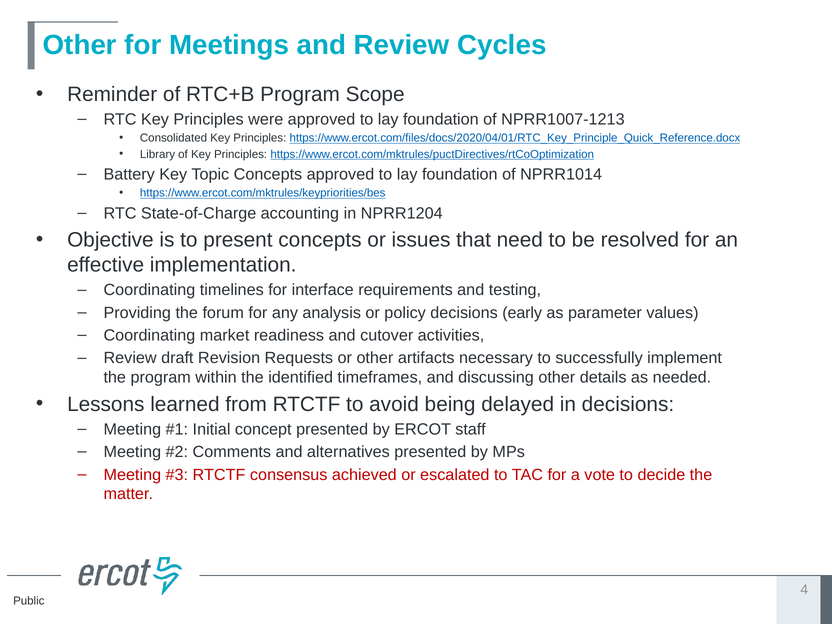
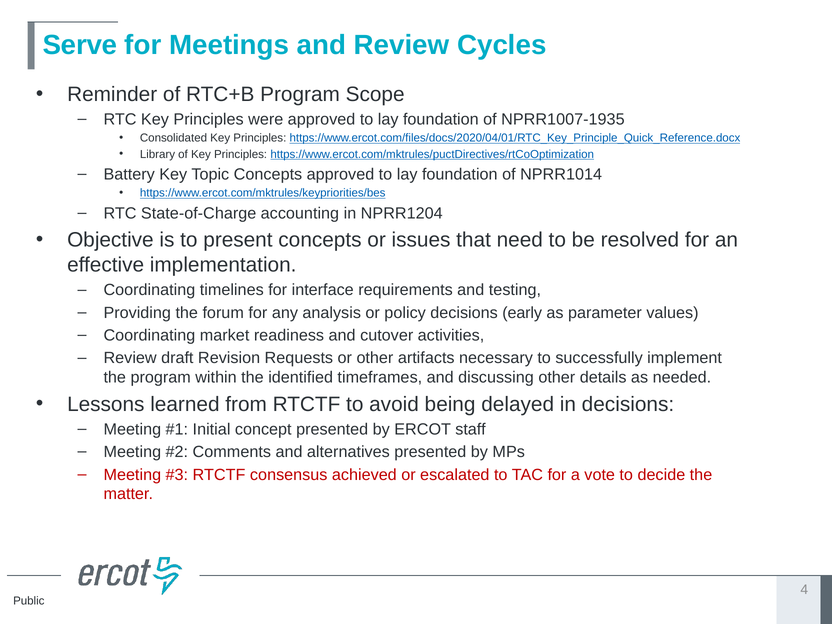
Other: Other -> Serve (80, 45)
NPRR1007-1213: NPRR1007-1213 -> NPRR1007-1935 (563, 119)
